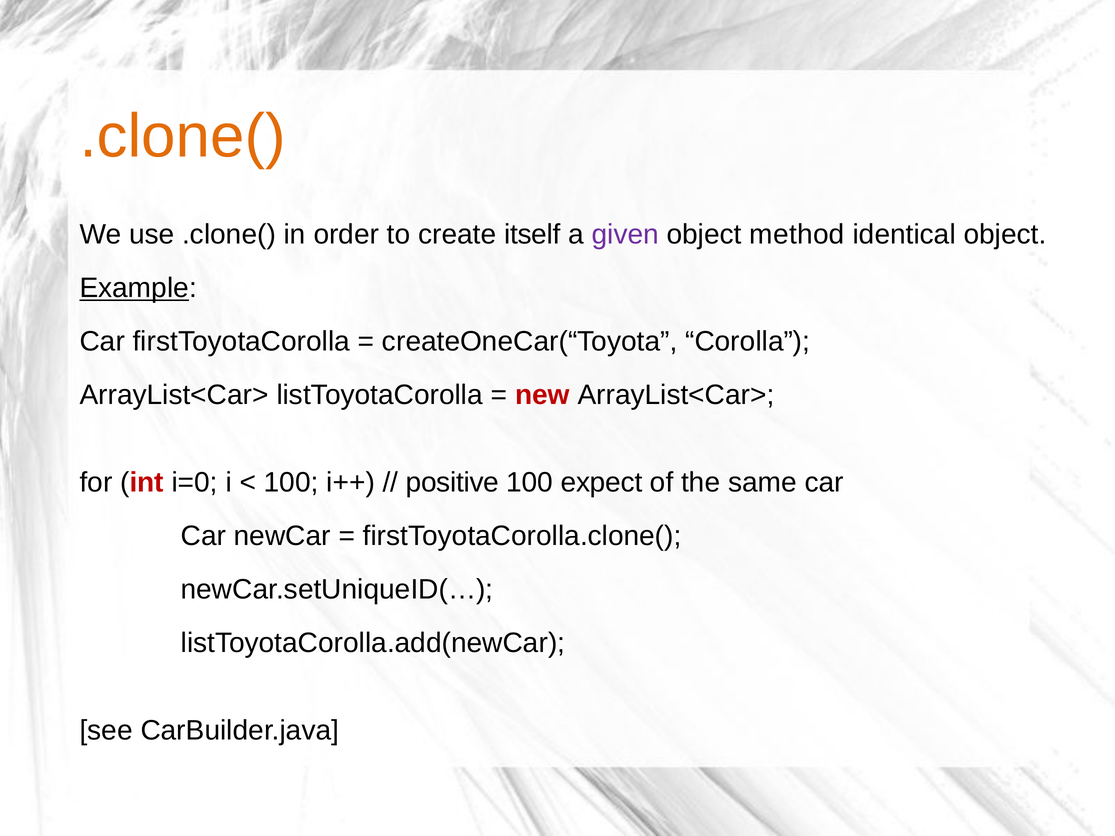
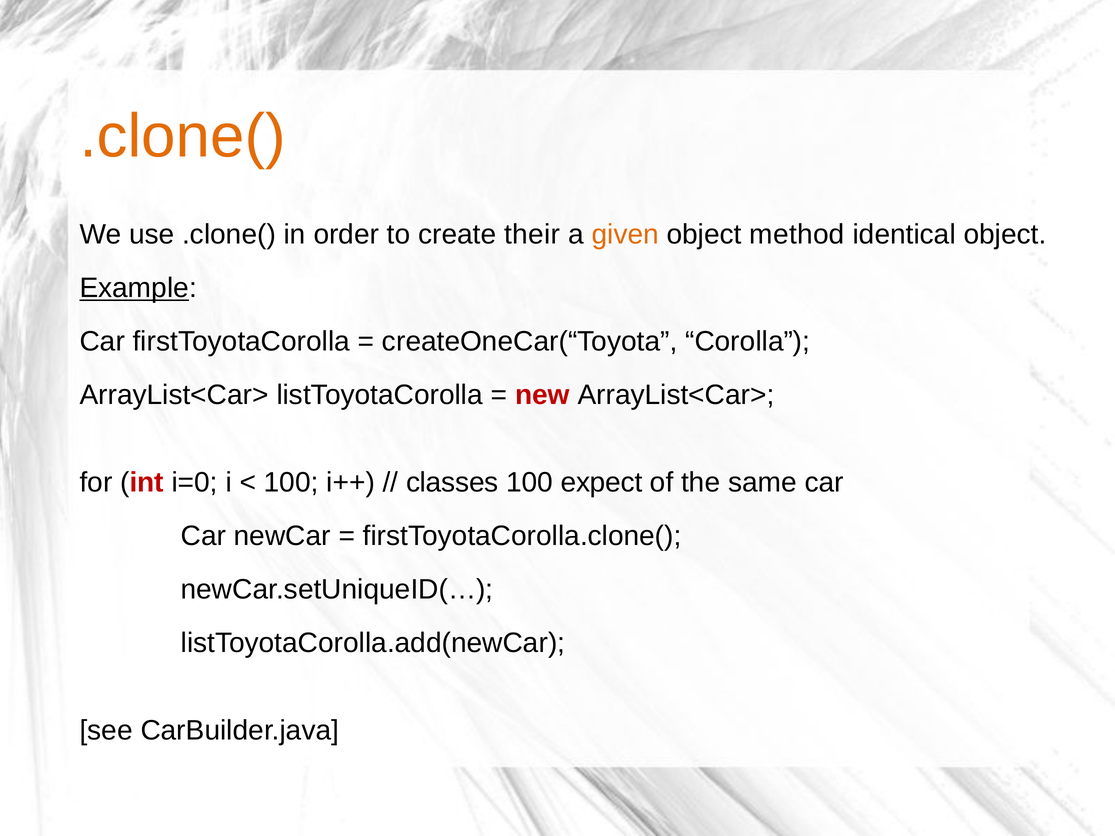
itself: itself -> their (532, 234)
given colour: purple -> orange (625, 234)
positive: positive -> classes (452, 483)
